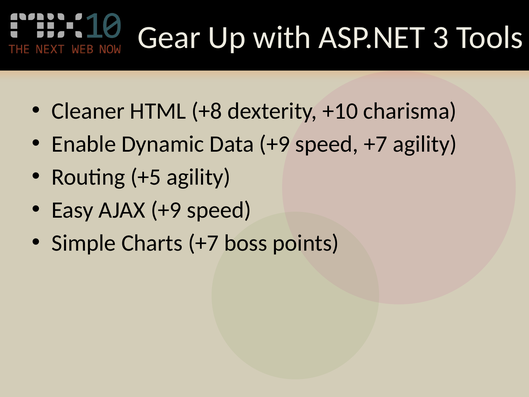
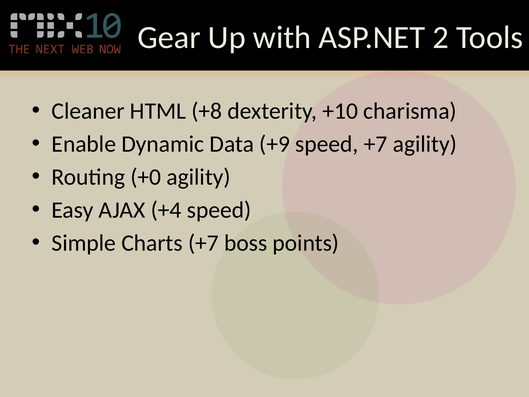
3: 3 -> 2 (441, 38)
+5: +5 -> +0 (146, 177)
AJAX +9: +9 -> +4 (166, 210)
